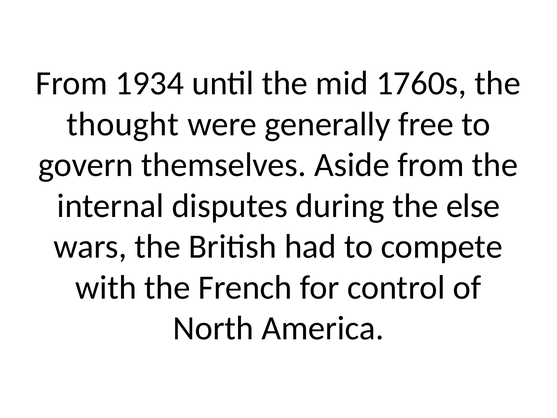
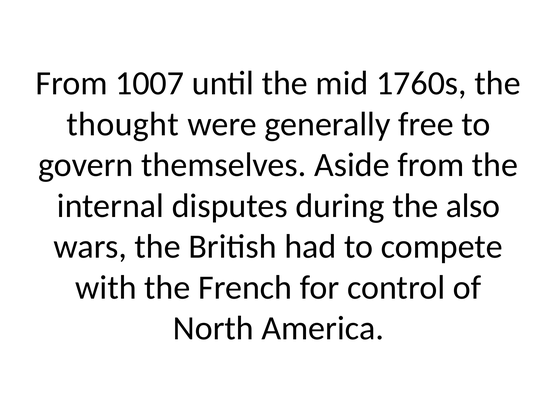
1934: 1934 -> 1007 (150, 83)
else: else -> also (473, 206)
